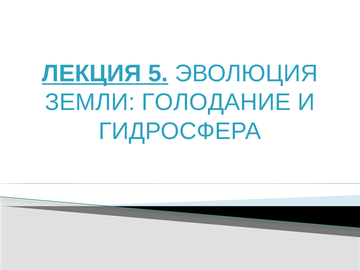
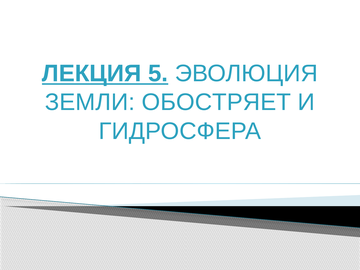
ГОЛОДАНИЕ: ГОЛОДАНИЕ -> ОБОСТРЯЕТ (216, 102)
